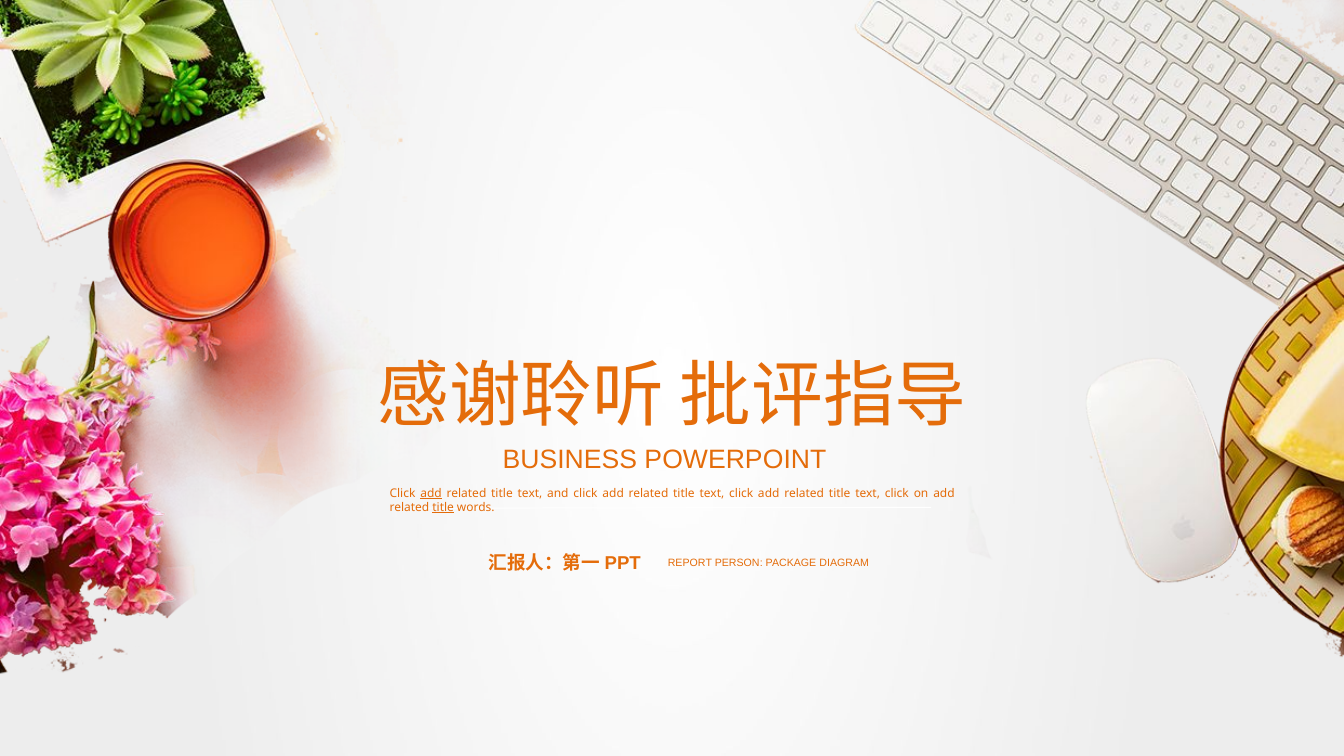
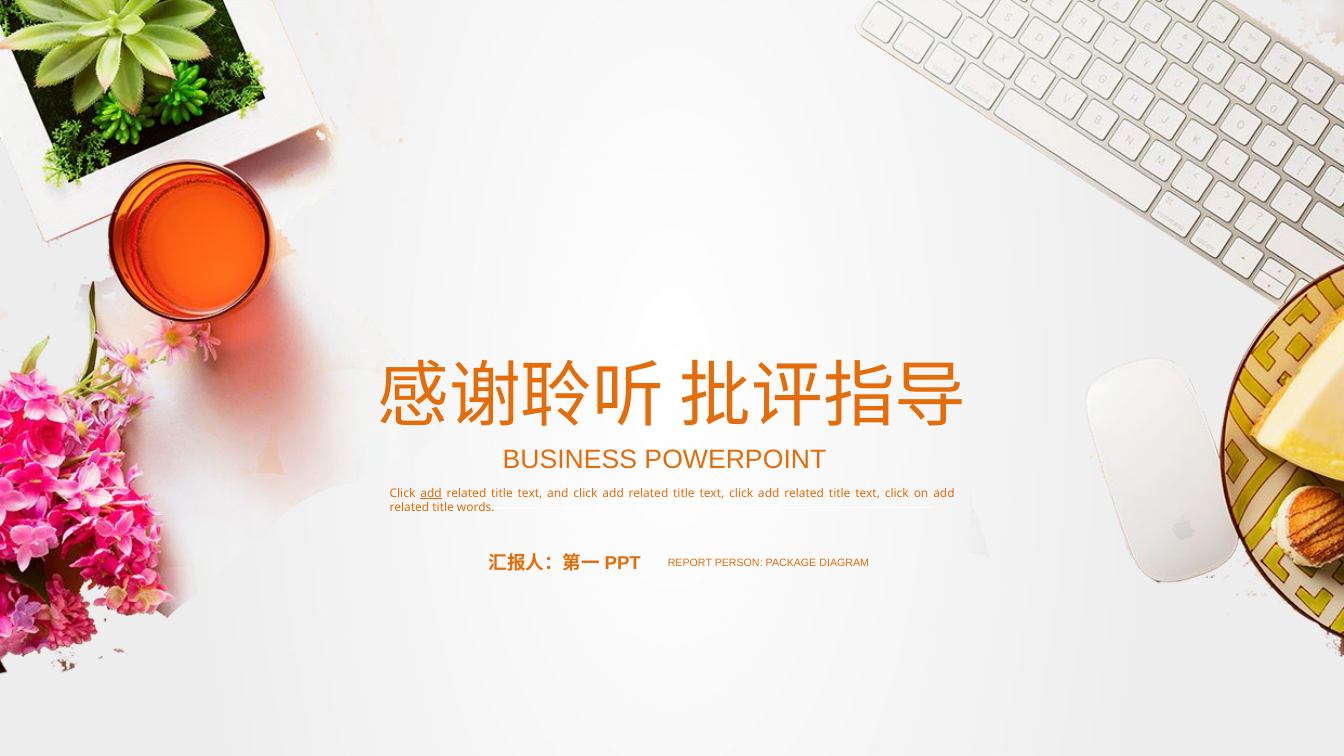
title underline: present -> none (443, 508)
